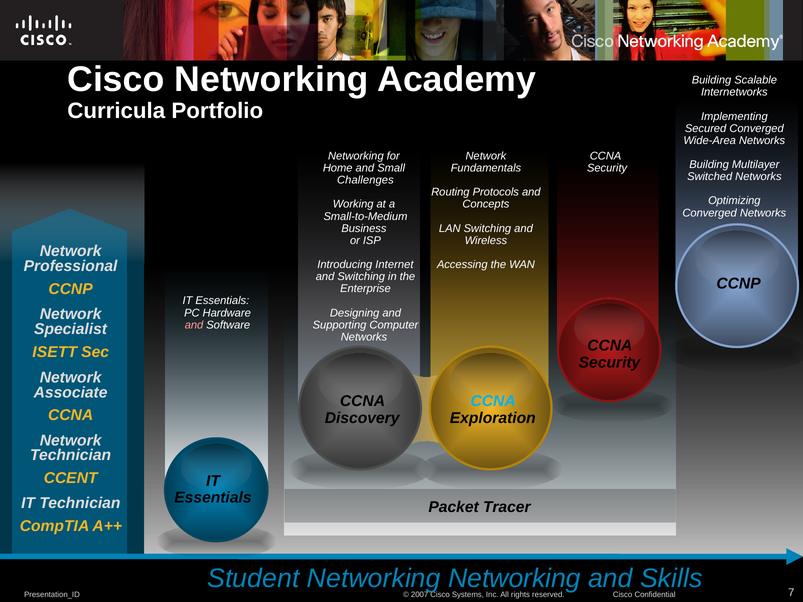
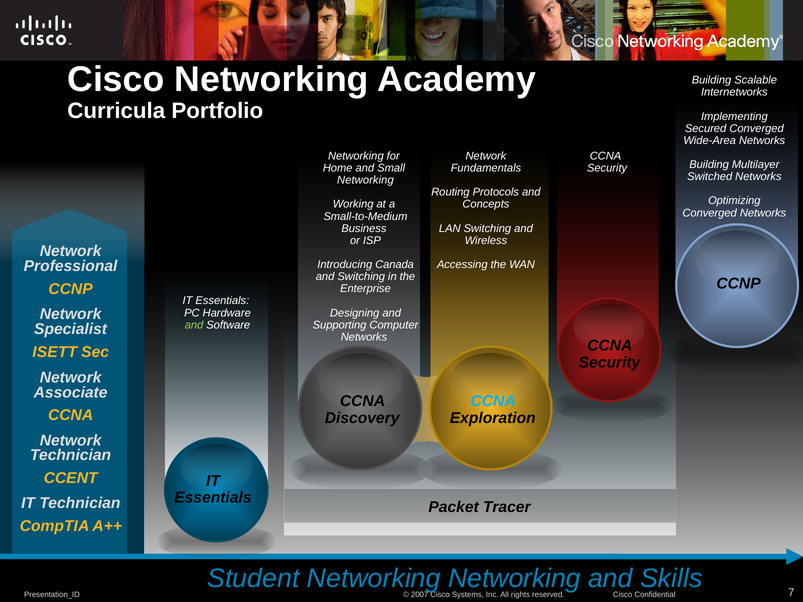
Challenges: Challenges -> Networking (365, 180)
Internet: Internet -> Canada (395, 265)
and colour: pink -> light green (194, 325)
